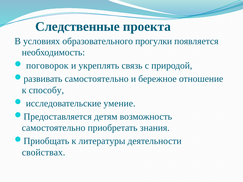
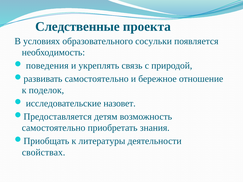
прогулки: прогулки -> сосульки (154, 41)
поговорок: поговорок -> поведения (47, 66)
способу: способу -> поделок (46, 90)
умение: умение -> назовет (120, 103)
